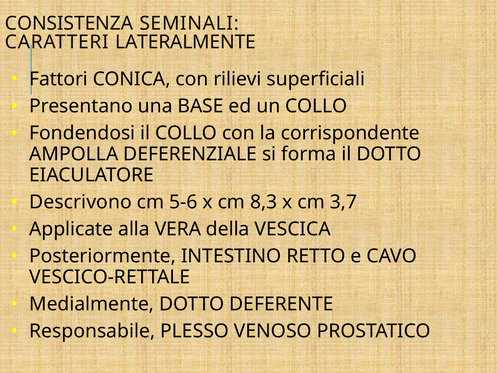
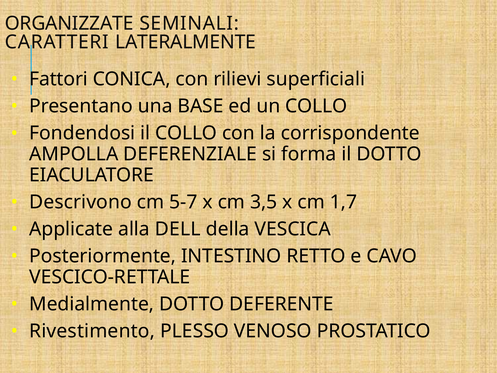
CONSISTENZA: CONSISTENZA -> ORGANIZZATE (69, 23)
5-6: 5-6 -> 5-7 (183, 202)
8,3: 8,3 -> 3,5 (264, 202)
3,7: 3,7 -> 1,7 (343, 202)
VERA: VERA -> DELL (178, 229)
Responsabile: Responsabile -> Rivestimento (92, 331)
